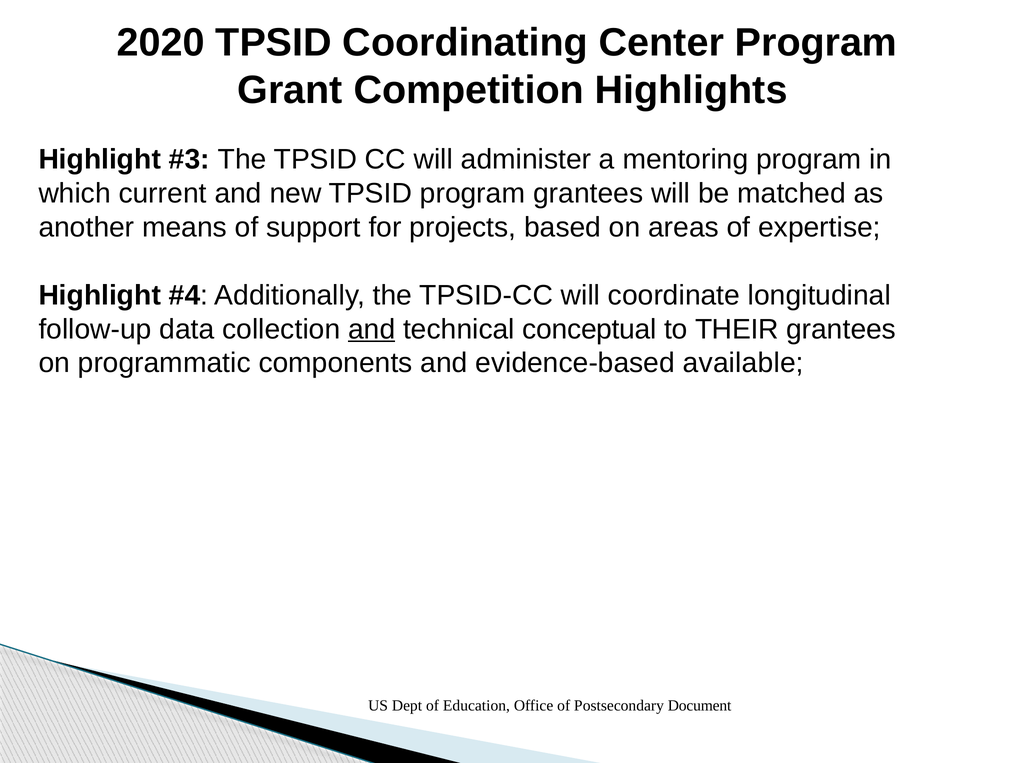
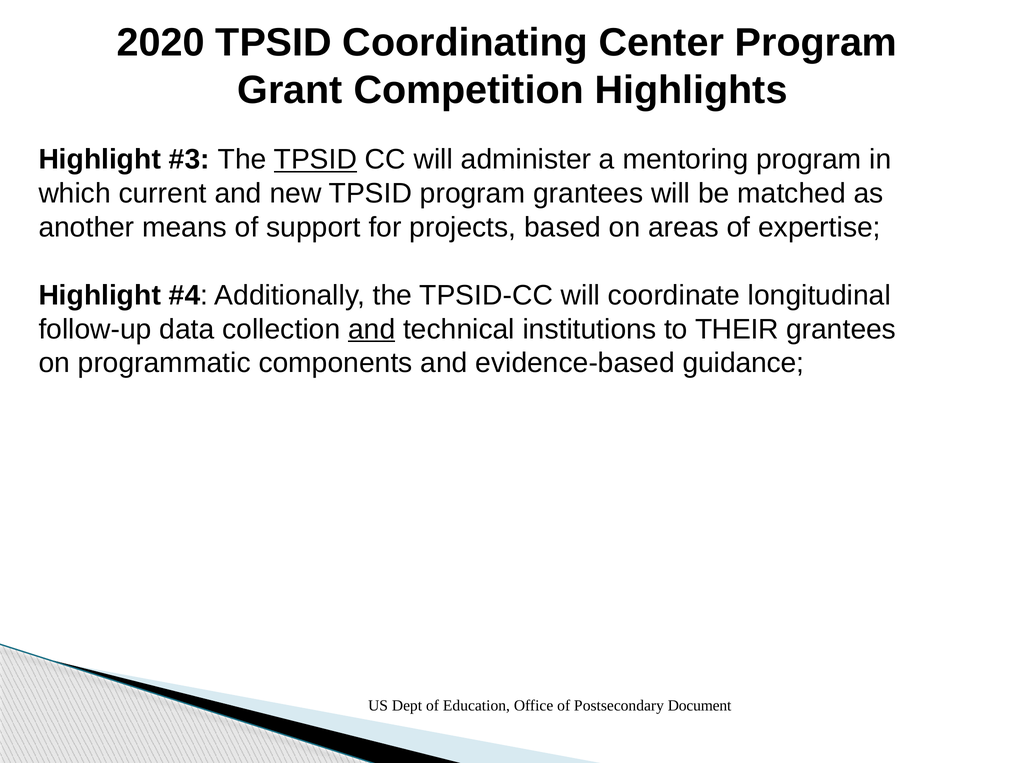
TPSID underline: none -> present (315, 160)
conceptual: conceptual -> institutions (589, 329)
available: available -> guidance (743, 363)
